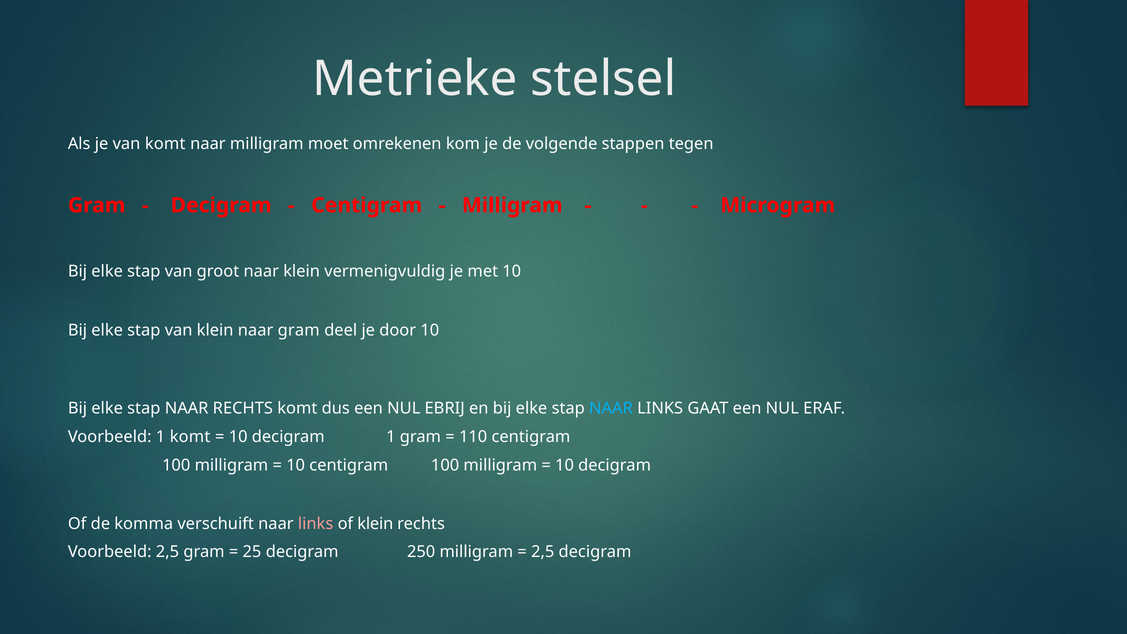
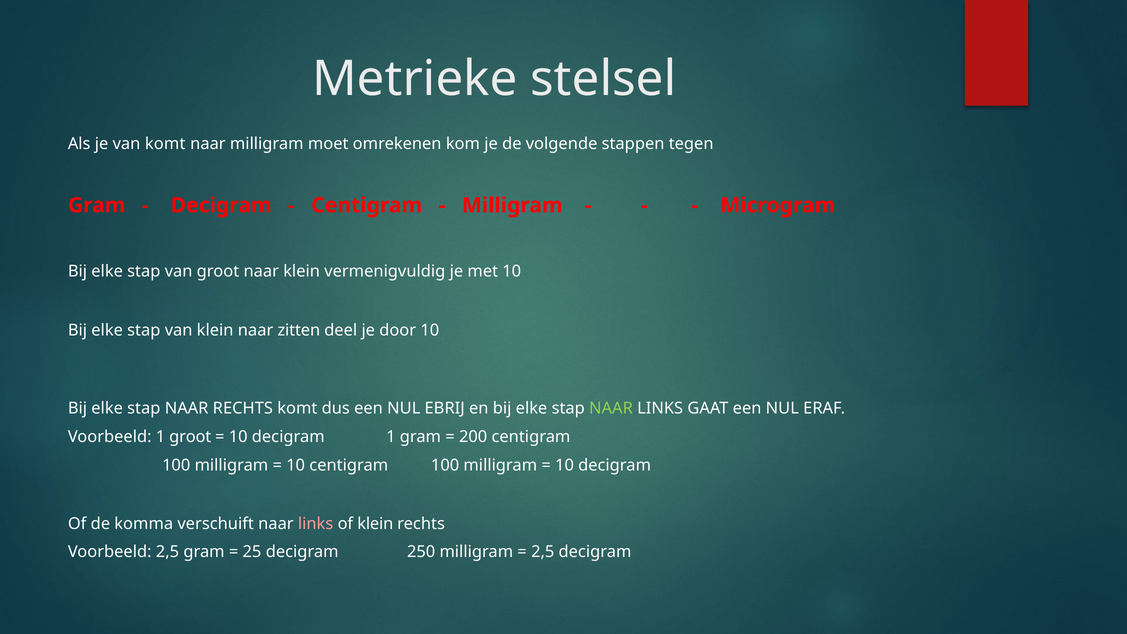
naar gram: gram -> zitten (299, 330)
NAAR colour: light blue -> light green (611, 408)
1 komt: komt -> groot (190, 437)
110: 110 -> 200 (473, 437)
